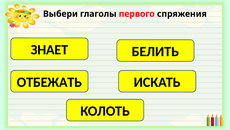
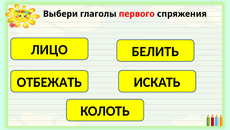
ЗНАЕТ: ЗНАЕТ -> ЛИЦО (49, 49)
